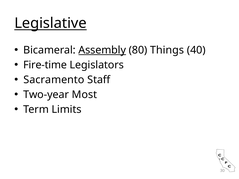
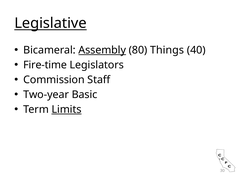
Sacramento: Sacramento -> Commission (54, 80)
Most: Most -> Basic (85, 95)
Limits underline: none -> present (66, 110)
